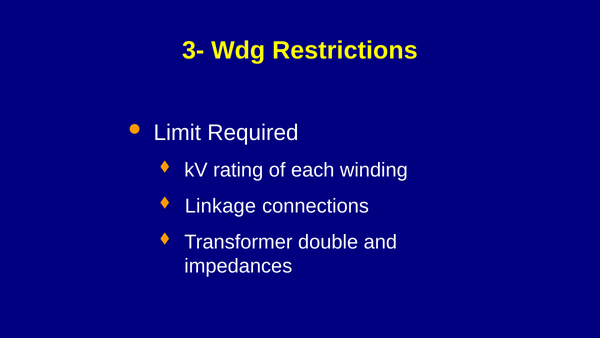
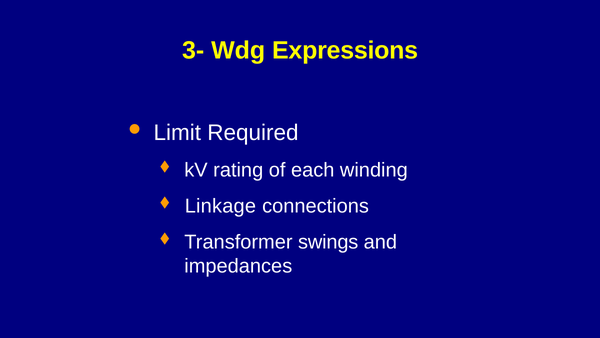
Restrictions: Restrictions -> Expressions (345, 51)
double: double -> swings (328, 242)
